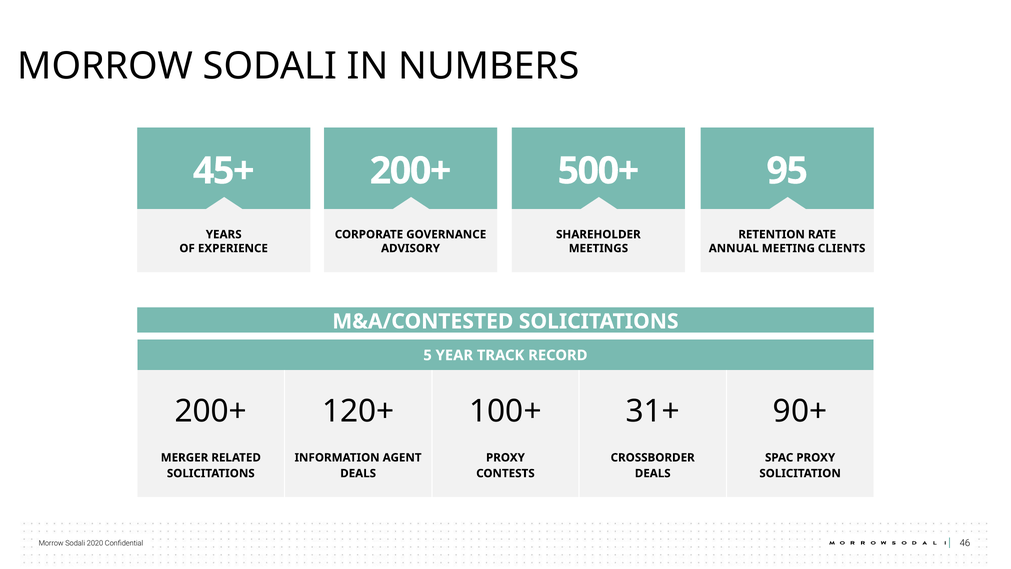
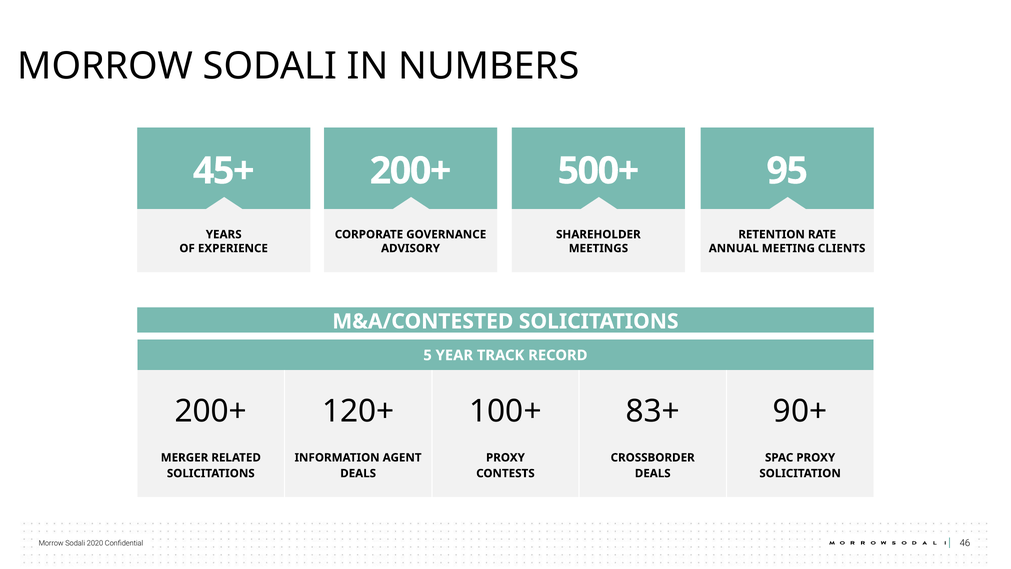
31+: 31+ -> 83+ (653, 411)
